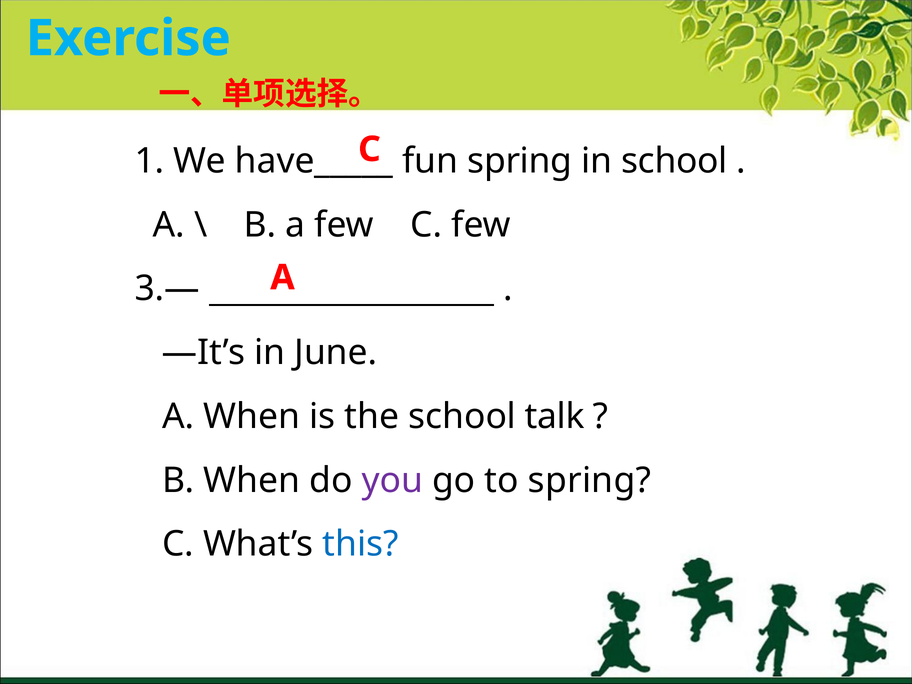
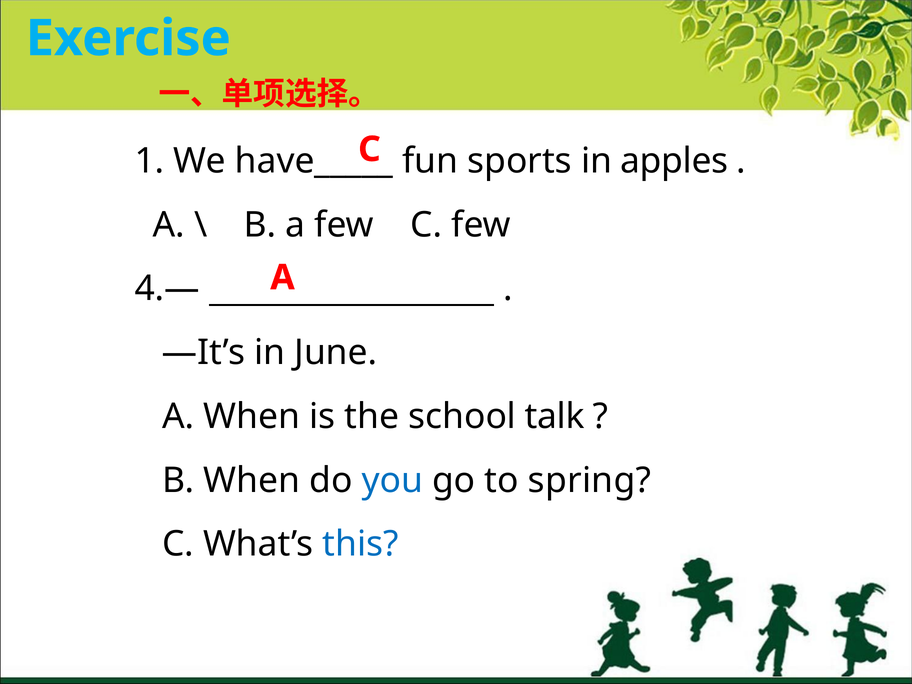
fun spring: spring -> sports (520, 161)
in school: school -> apples (674, 161)
3.—: 3.— -> 4.— (167, 289)
you colour: purple -> blue (392, 480)
